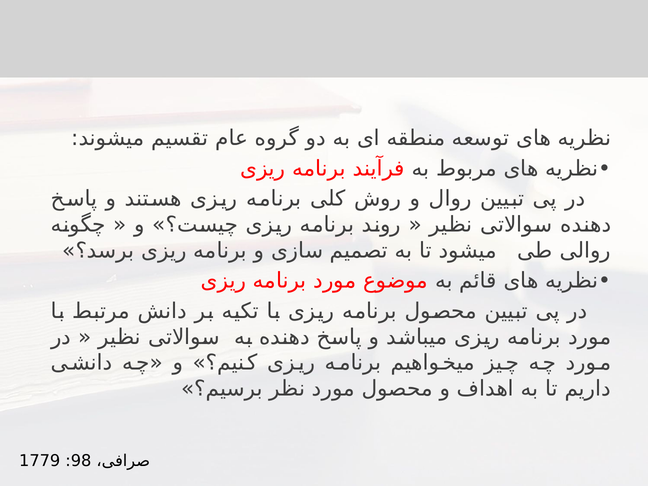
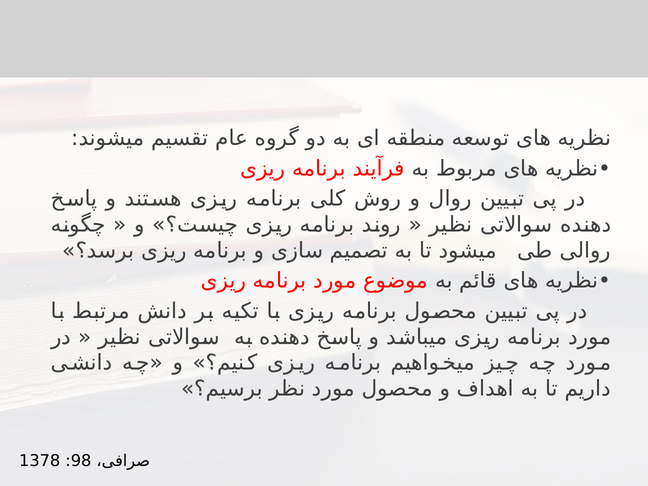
1779: 1779 -> 1378 (40, 461)
